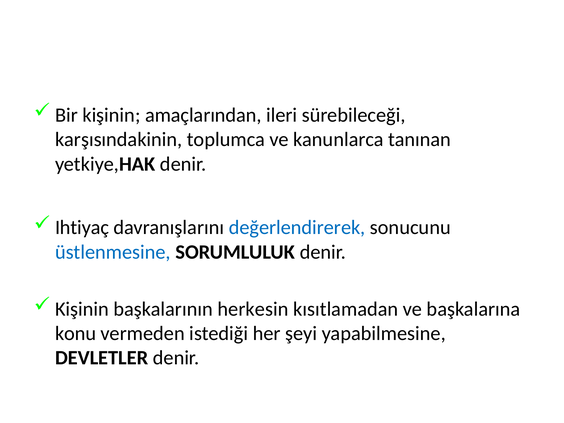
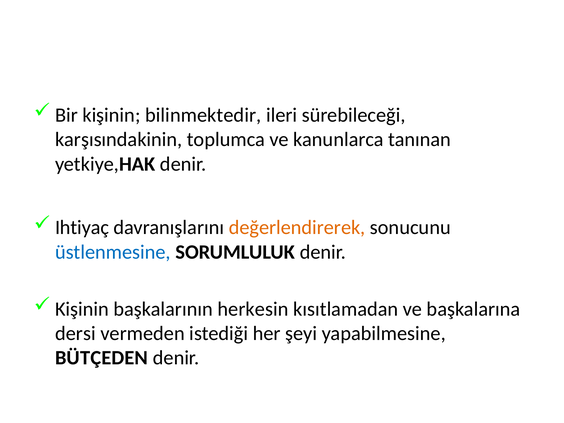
amaçlarından: amaçlarından -> bilinmektedir (203, 115)
değerlendirerek colour: blue -> orange (297, 228)
konu: konu -> dersi (75, 333)
DEVLETLER: DEVLETLER -> BÜTÇEDEN (101, 358)
